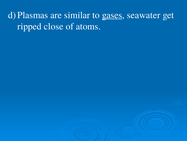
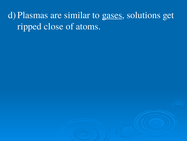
seawater: seawater -> solutions (144, 15)
